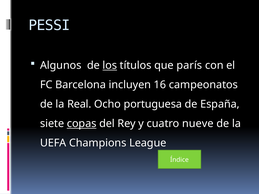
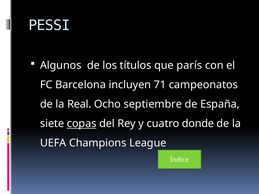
los underline: present -> none (110, 65)
16: 16 -> 71 (160, 85)
portuguesa: portuguesa -> septiembre (153, 104)
nueve: nueve -> donde (198, 124)
